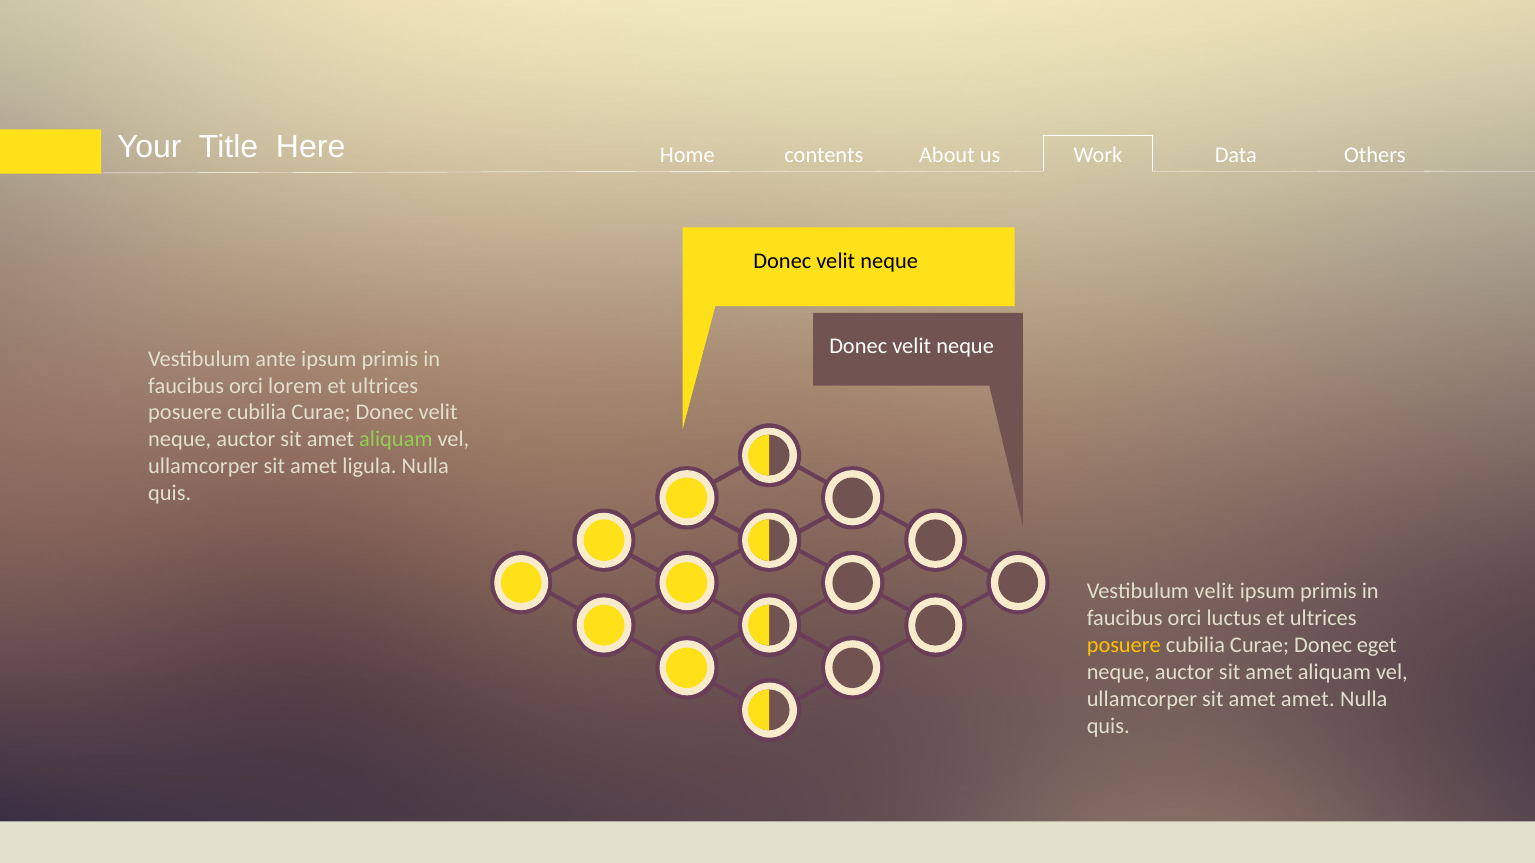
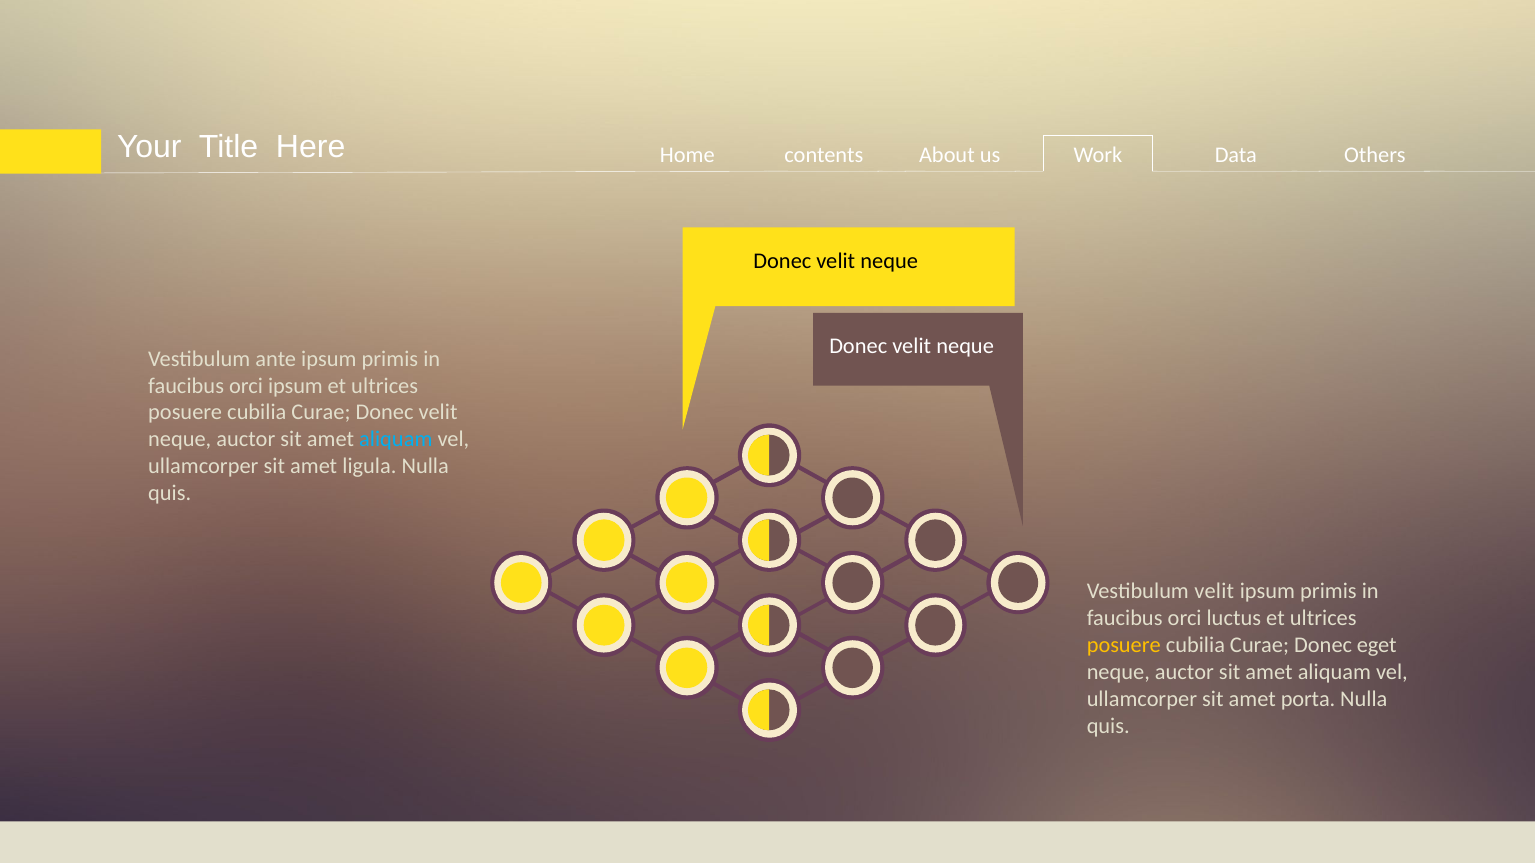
orci lorem: lorem -> ipsum (295, 386)
aliquam colour: light green -> light blue (396, 440)
amet amet: amet -> porta (1308, 699)
